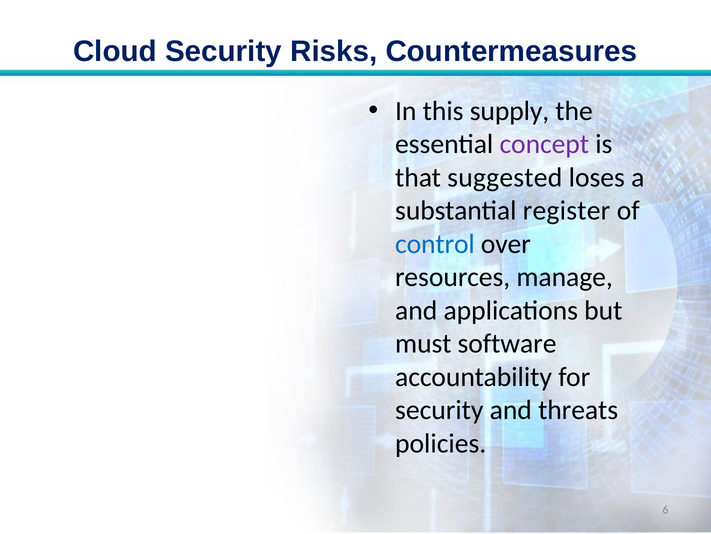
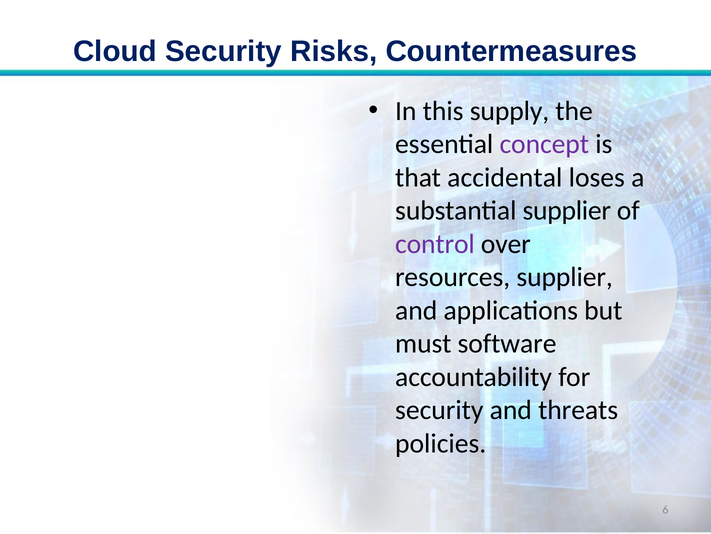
suggested: suggested -> accidental (505, 177)
substantial register: register -> supplier (567, 210)
control colour: blue -> purple (435, 244)
resources manage: manage -> supplier (565, 277)
